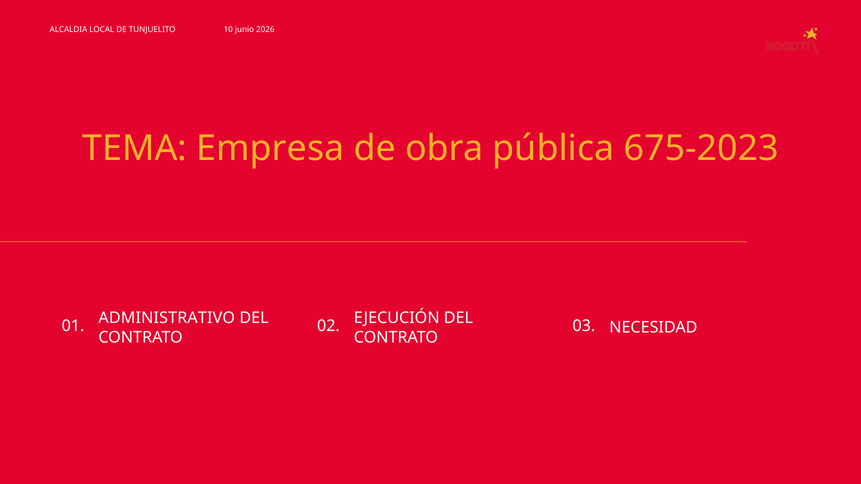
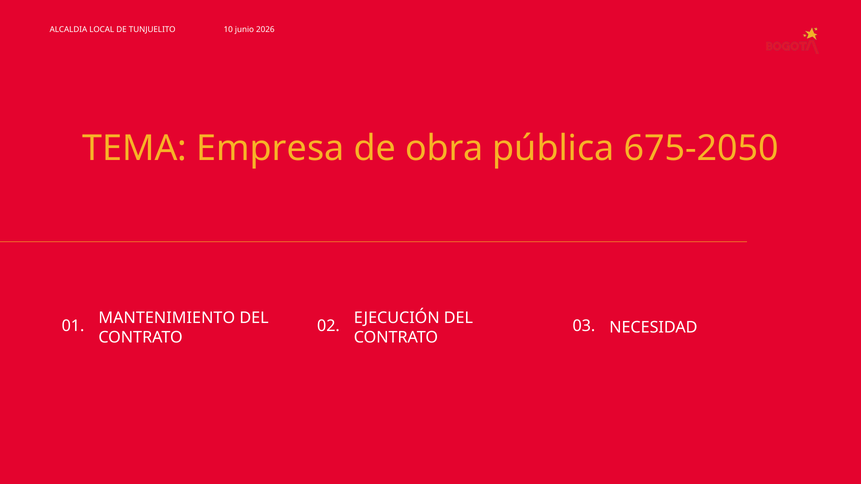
675-2023: 675-2023 -> 675-2050 (701, 149)
ADMINISTRATIVO: ADMINISTRATIVO -> MANTENIMIENTO (167, 318)
